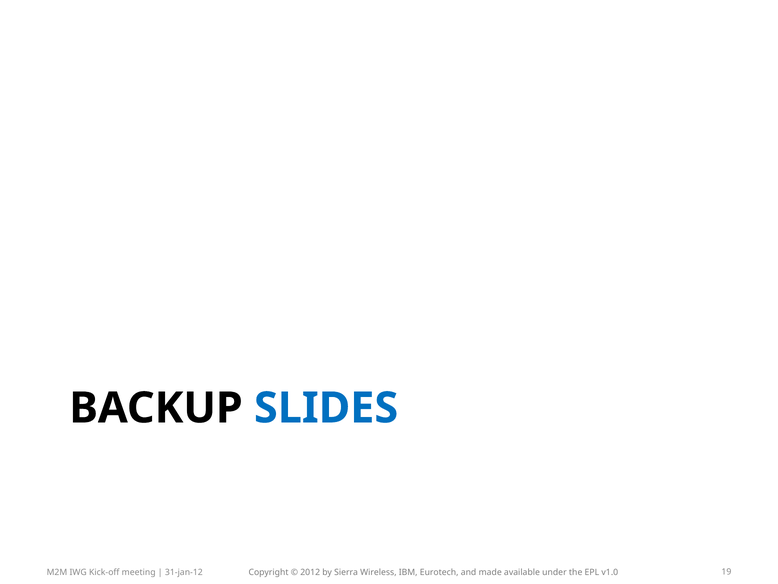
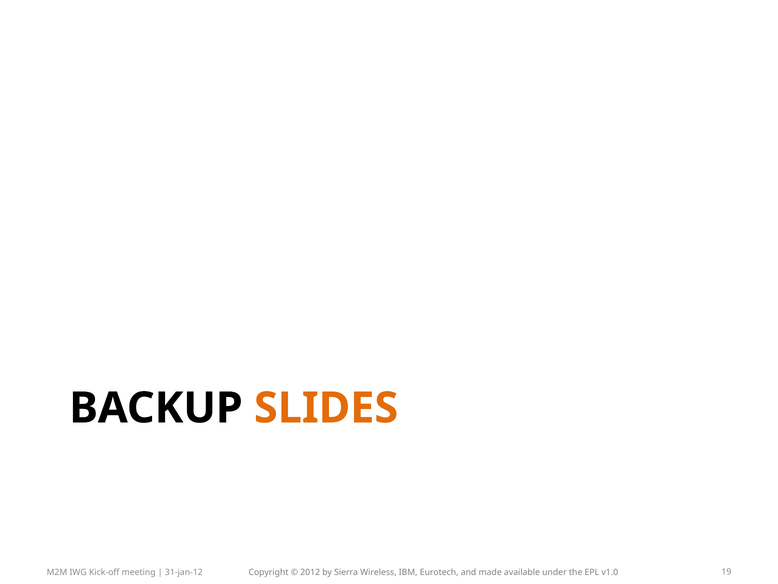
SLIDES colour: blue -> orange (326, 408)
